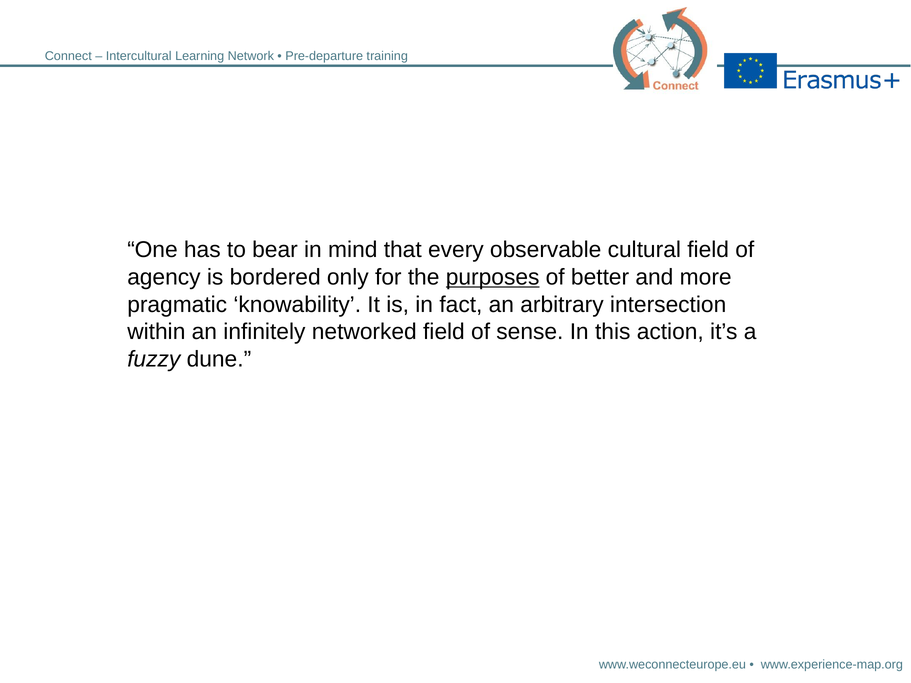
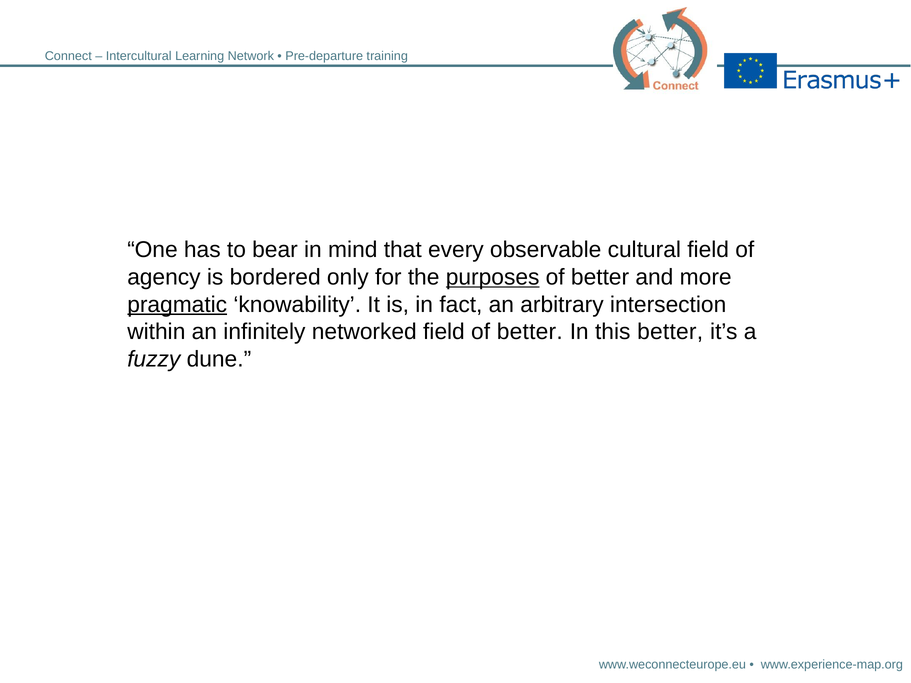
pragmatic underline: none -> present (177, 305)
field of sense: sense -> better (530, 332)
this action: action -> better (670, 332)
